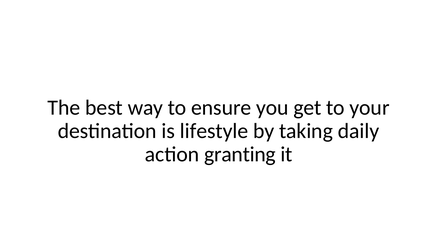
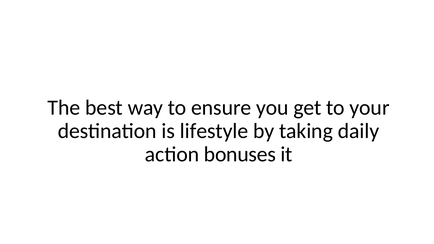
granting: granting -> bonuses (240, 154)
